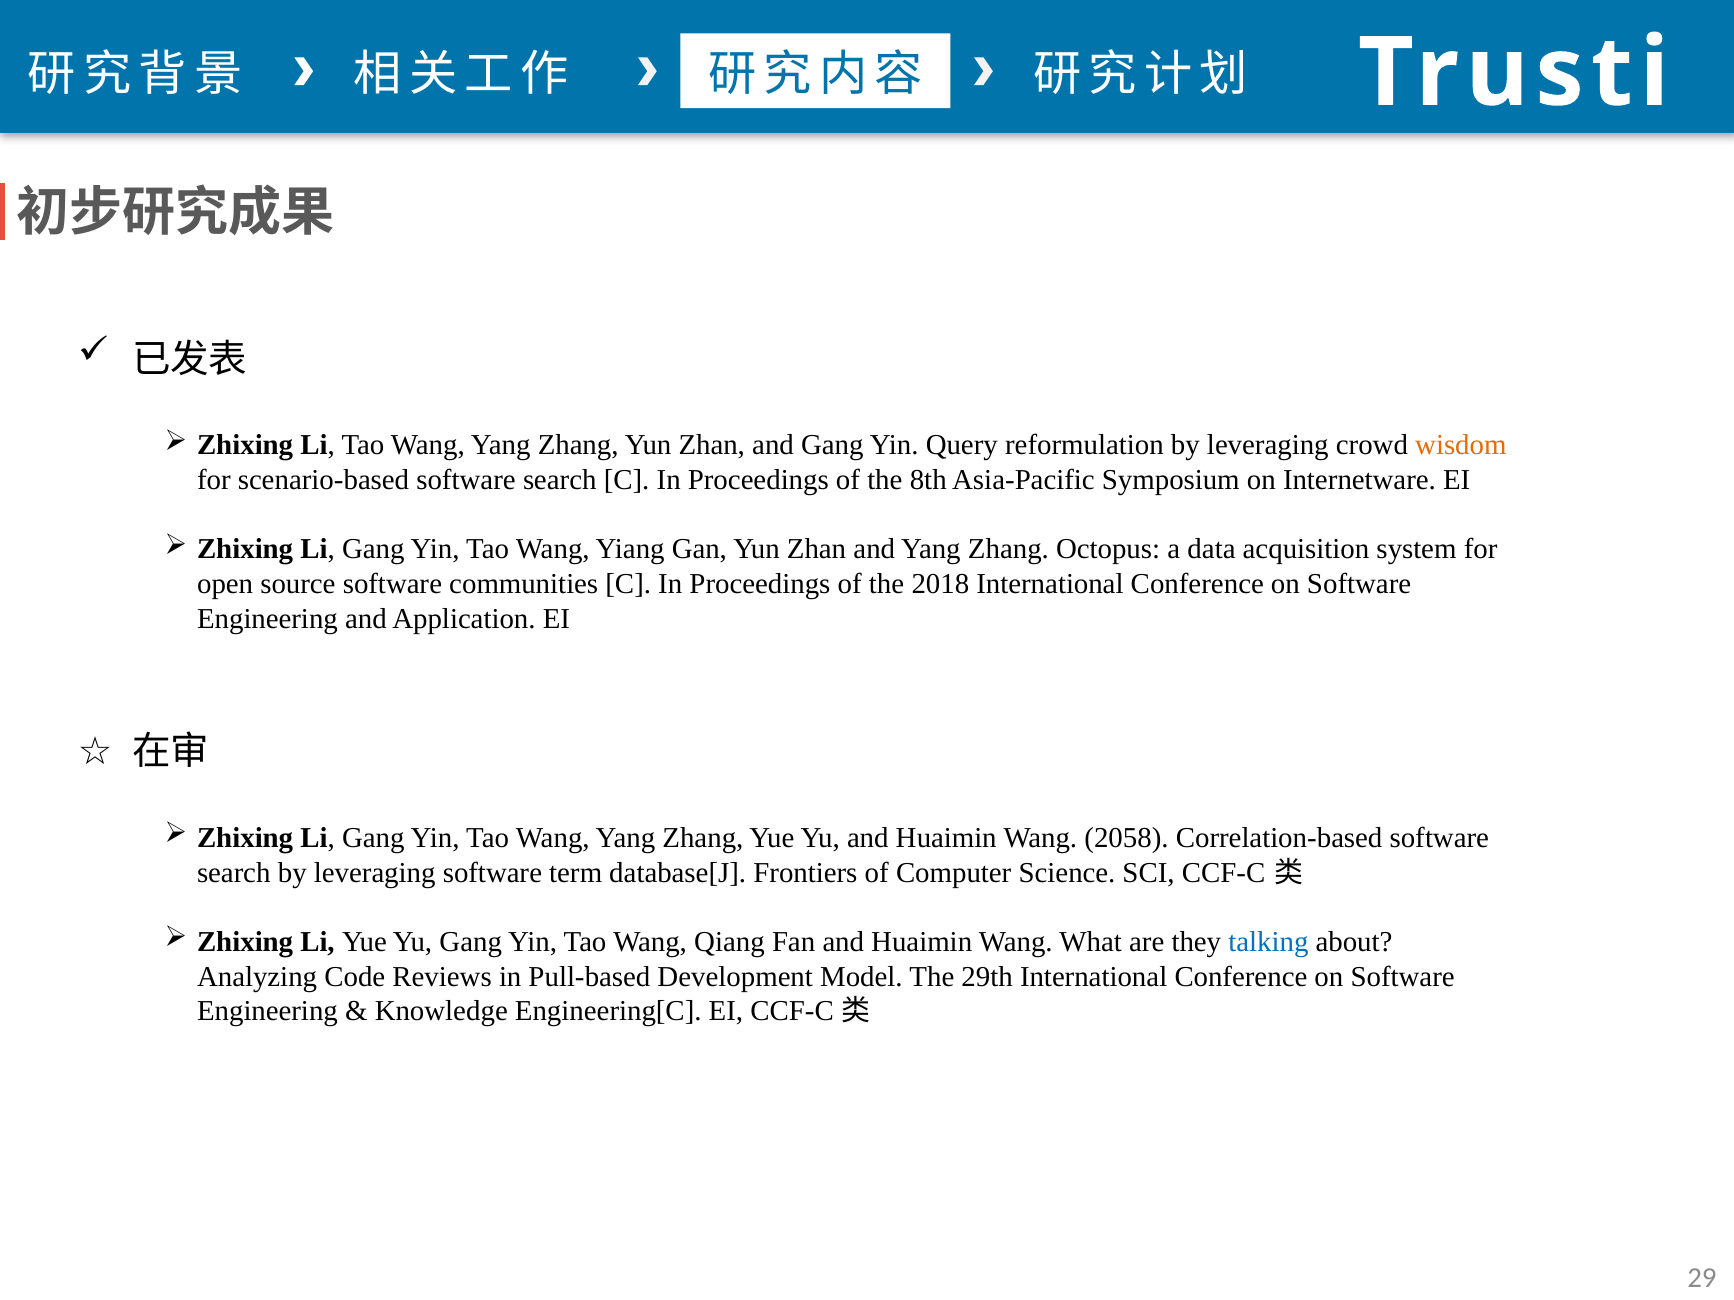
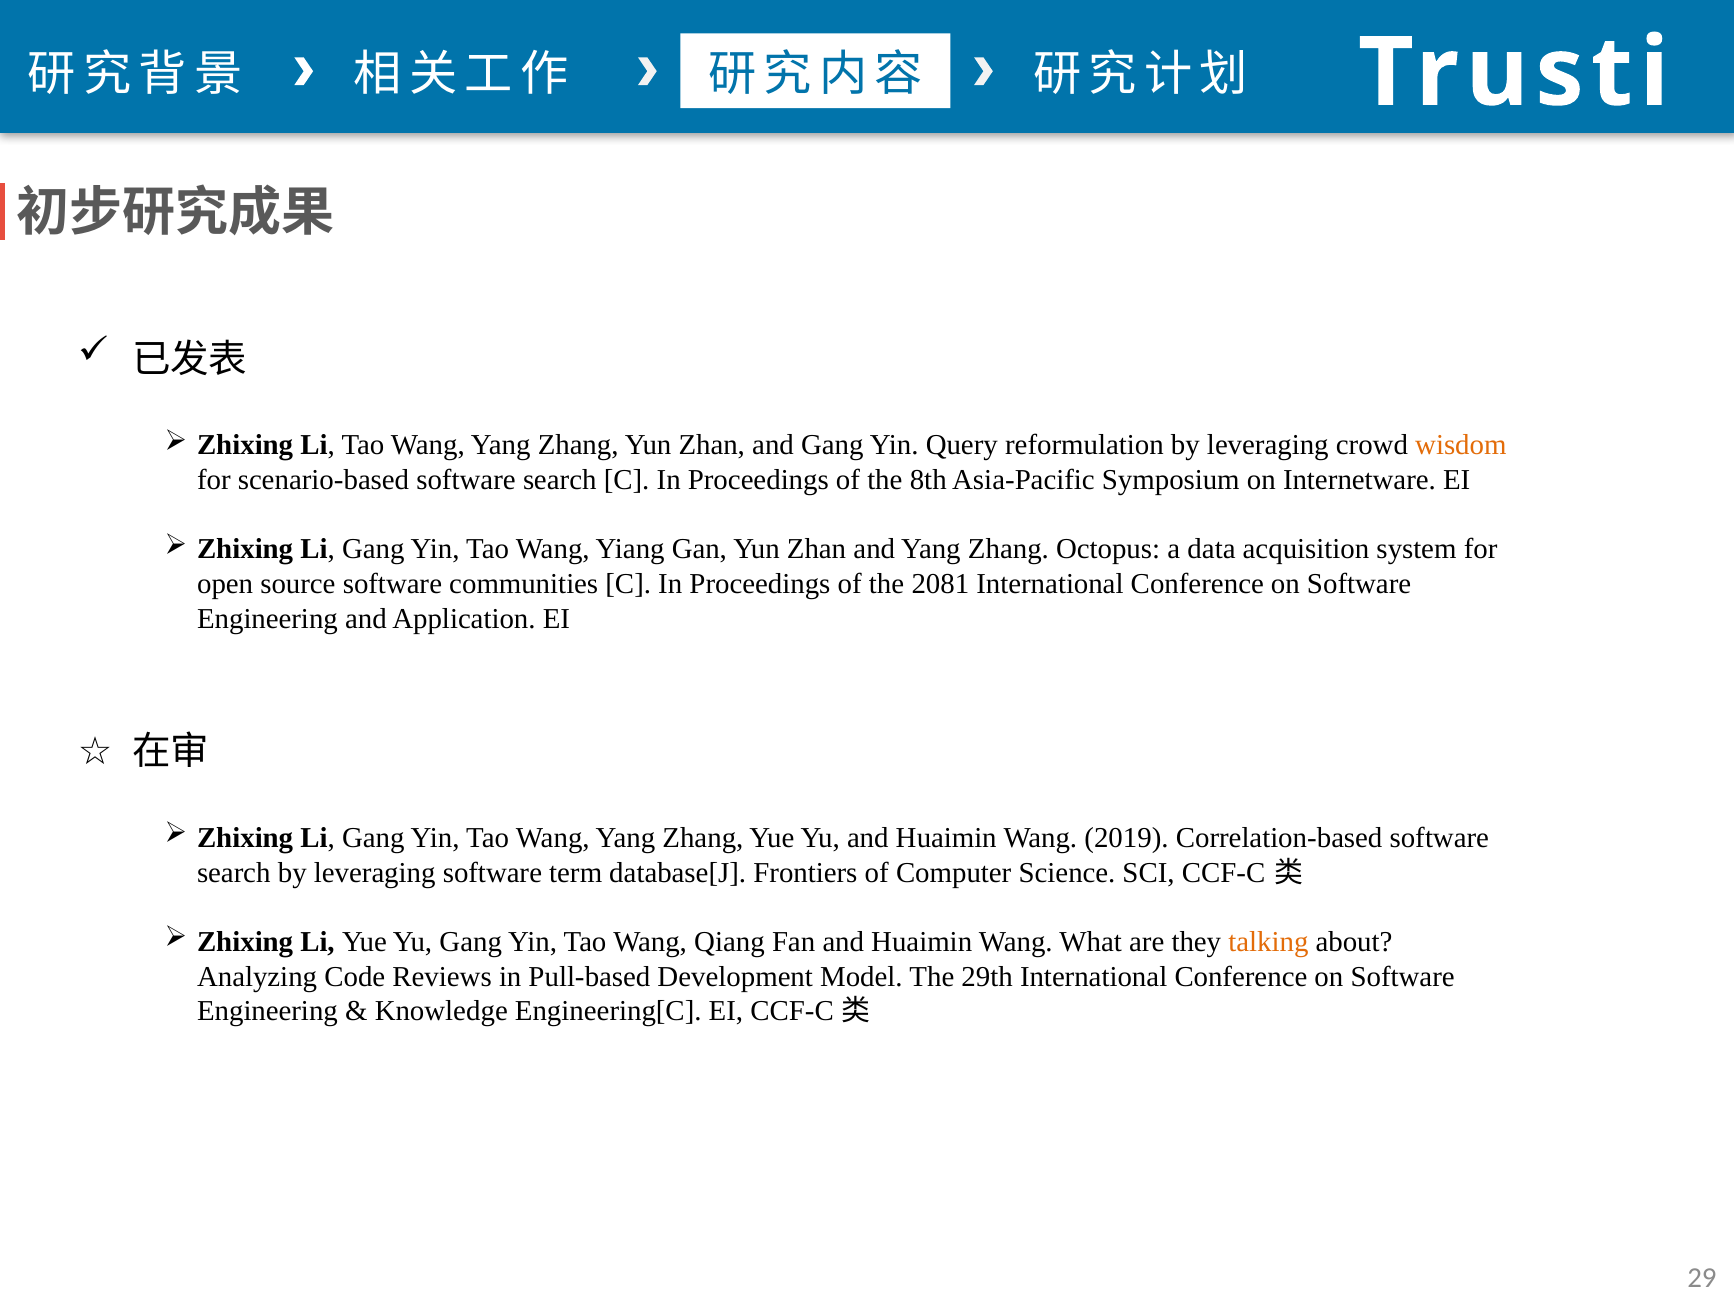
2018: 2018 -> 2081 (940, 584)
2058: 2058 -> 2019 (1127, 838)
talking colour: blue -> orange (1268, 942)
